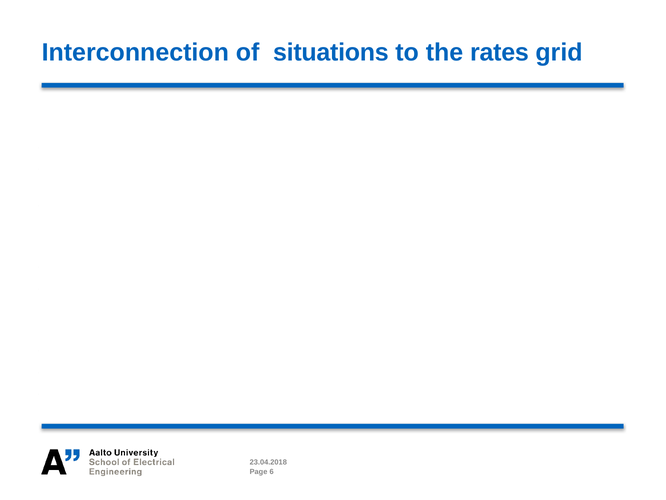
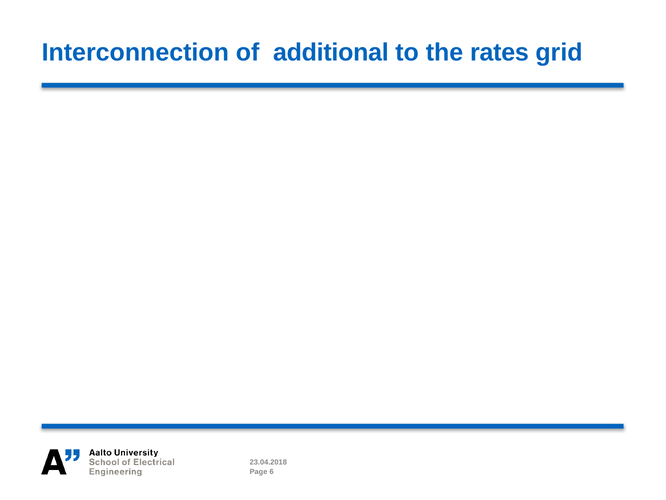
situations: situations -> additional (331, 52)
